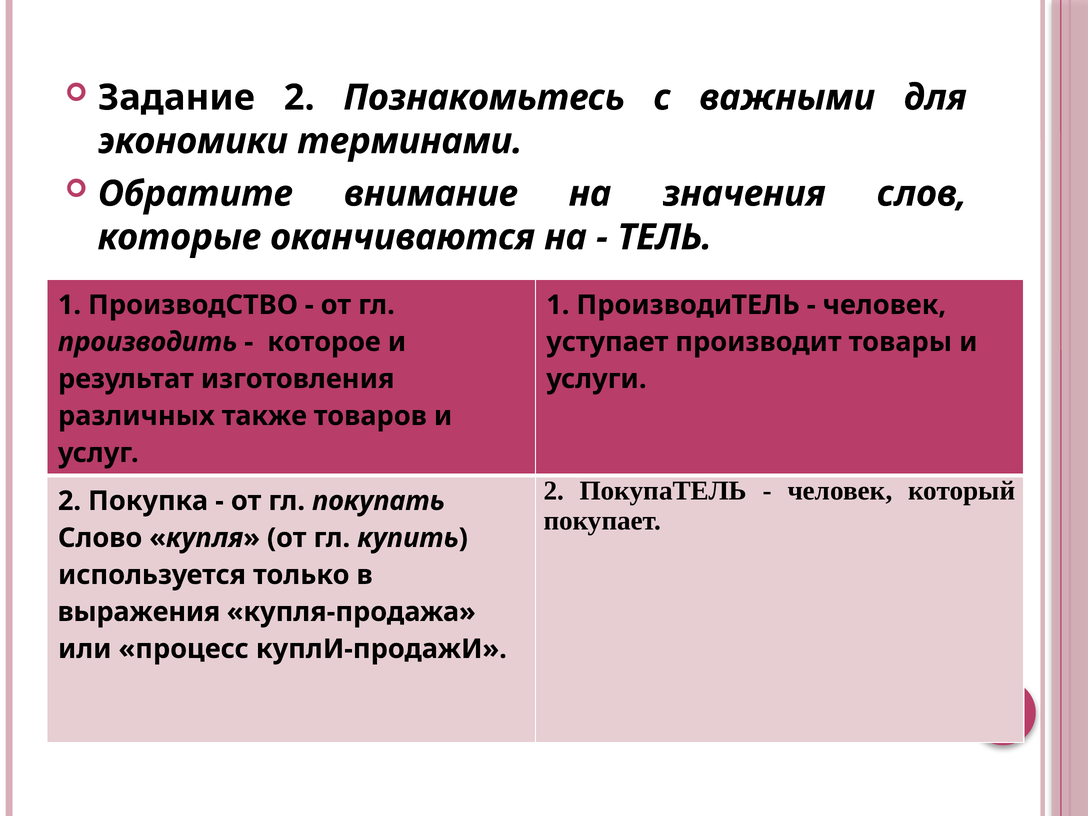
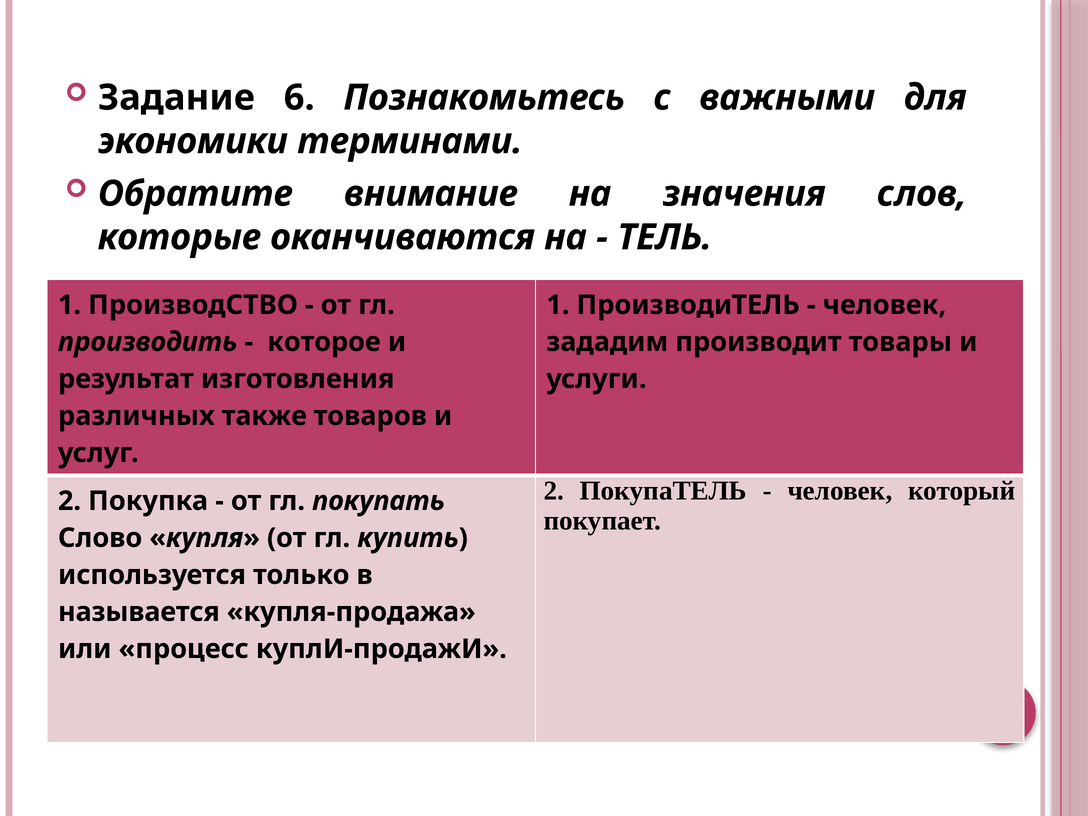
Задание 2: 2 -> 6 (299, 98)
уступает: уступает -> зададим (607, 342)
выражения: выражения -> называется (139, 612)
